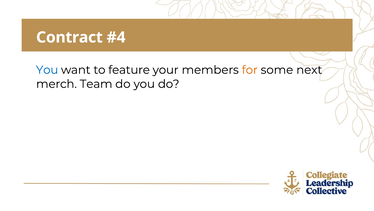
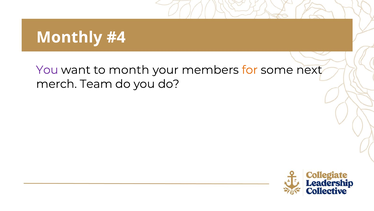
Contract: Contract -> Monthly (69, 37)
You colour: blue -> purple (47, 70)
feature: feature -> month (129, 70)
